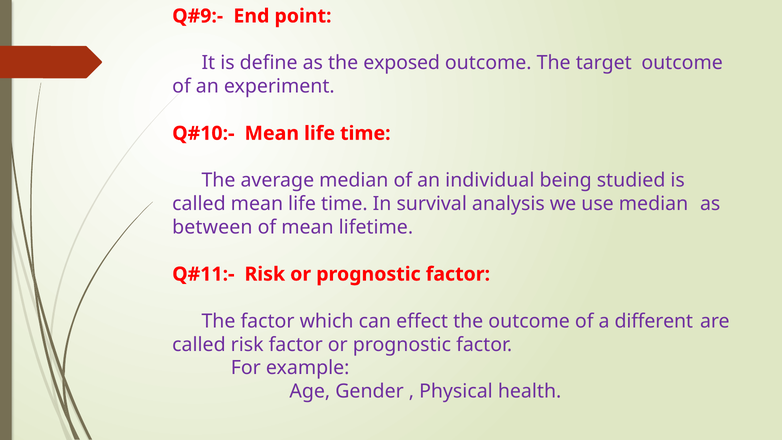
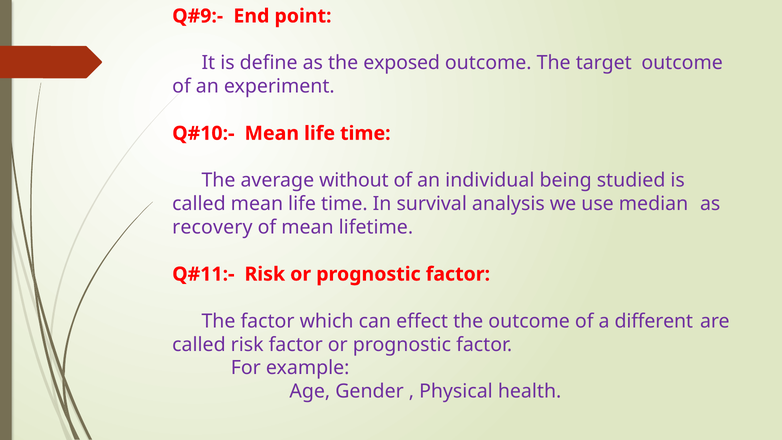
average median: median -> without (354, 180)
between: between -> recovery (212, 227)
